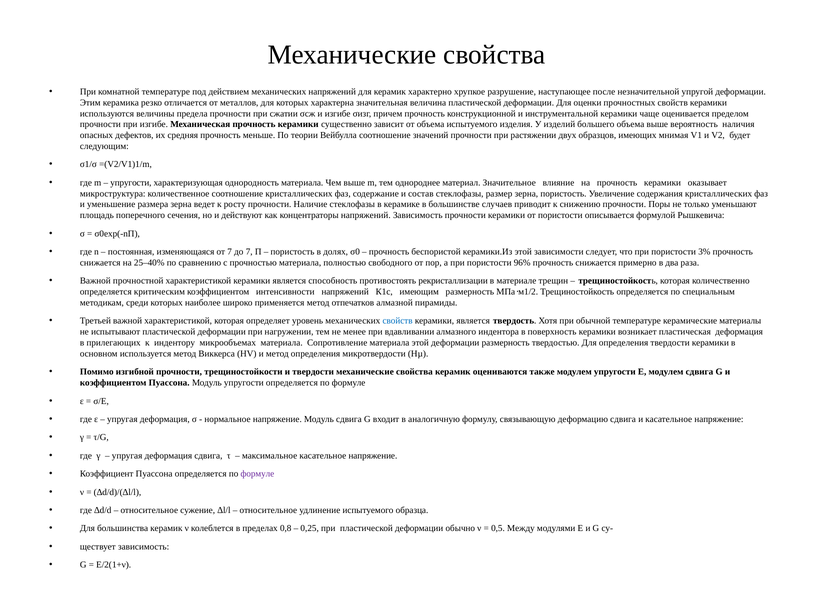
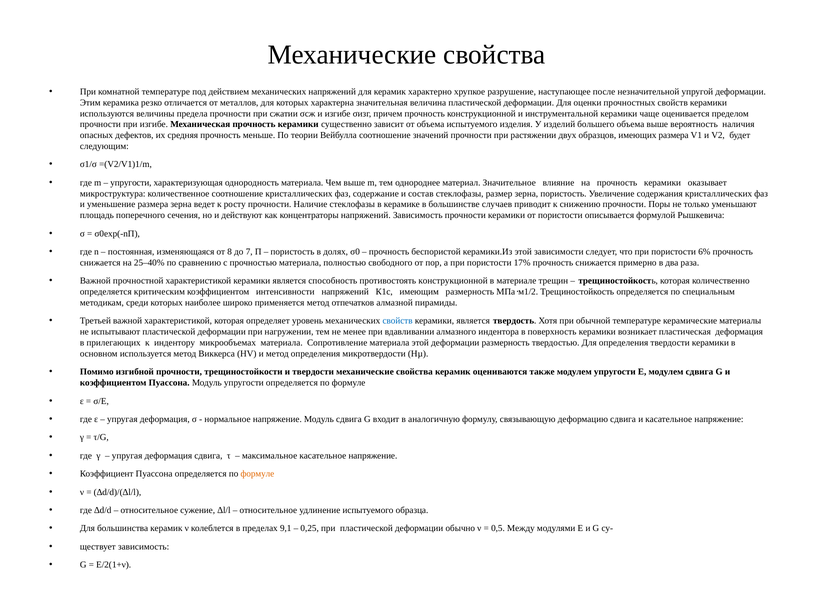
имеющих мнимая: мнимая -> размера (674, 135)
от 7: 7 -> 8 (230, 252)
3%: 3% -> 6% (704, 252)
96%: 96% -> 17% (522, 263)
противостоять рекристаллизации: рекристаллизации -> конструкционной (453, 281)
формуле colour: purple -> orange (257, 474)
0,8: 0,8 -> 9,1 (286, 528)
